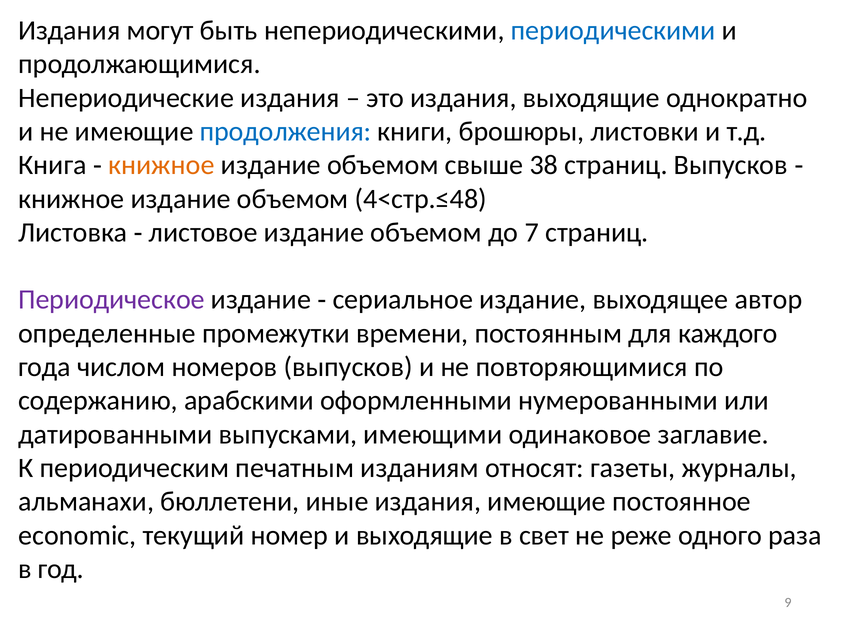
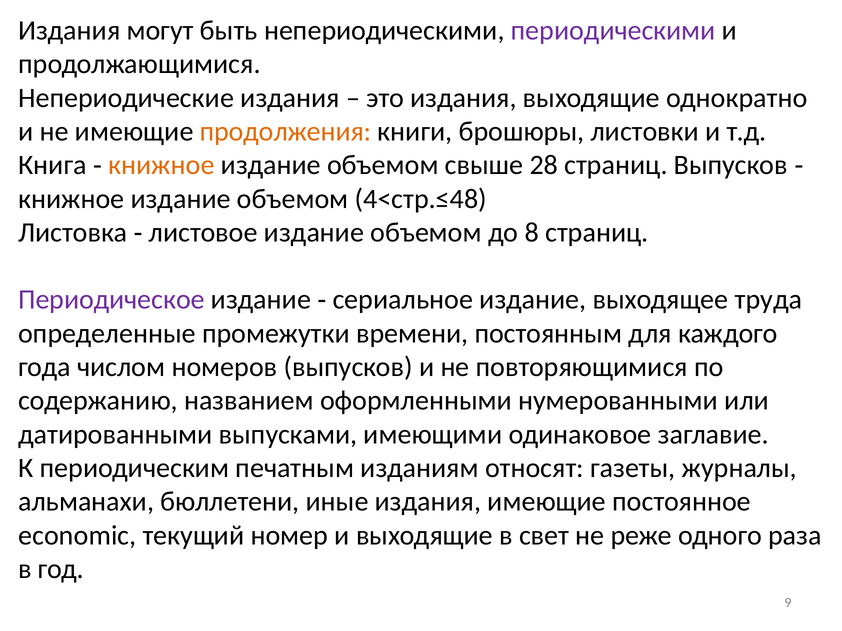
периодическими colour: blue -> purple (613, 31)
продолжения colour: blue -> orange (285, 132)
38: 38 -> 28 (544, 165)
7: 7 -> 8 (532, 233)
автор: автор -> труда (768, 300)
арабскими: арабскими -> названием (249, 401)
